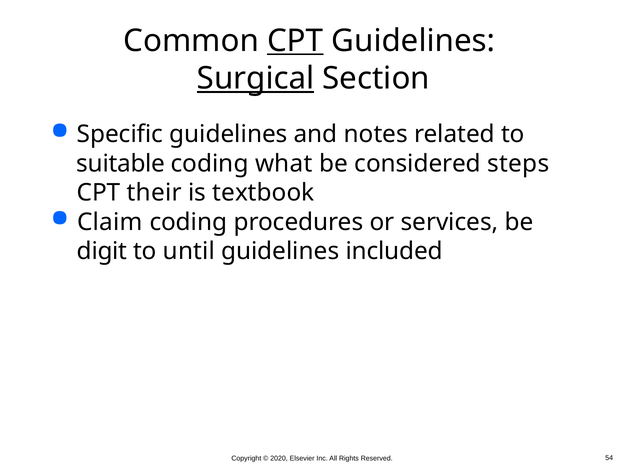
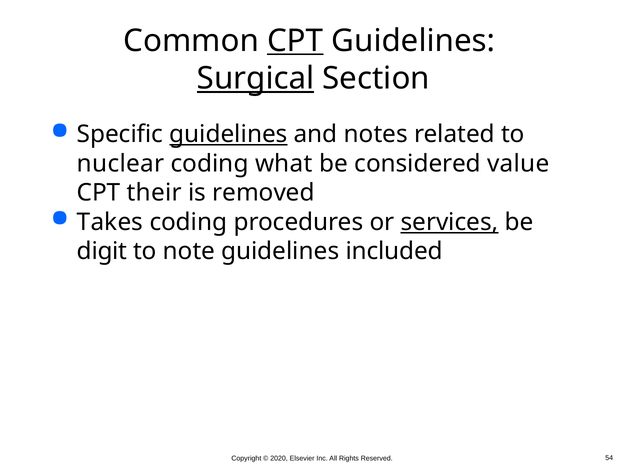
guidelines underline: none -> present (228, 134)
suitable: suitable -> nuclear (121, 164)
steps: steps -> value (518, 164)
textbook: textbook -> removed (263, 193)
Claim: Claim -> Takes (110, 222)
services underline: none -> present (450, 222)
until: until -> note (189, 252)
